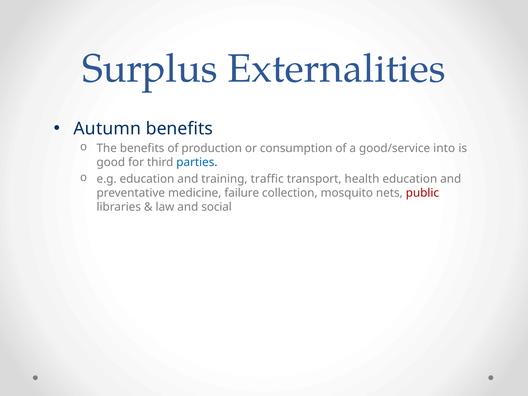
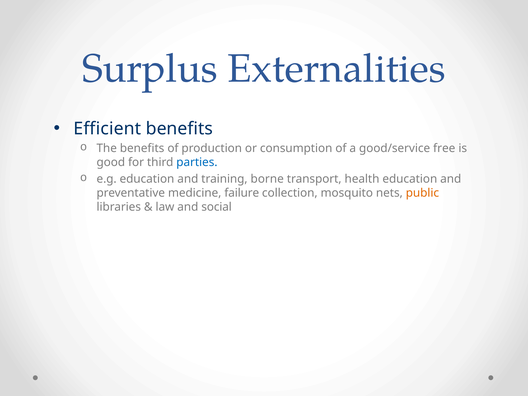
Autumn: Autumn -> Efficient (107, 129)
into: into -> free (444, 148)
traffic: traffic -> borne (267, 179)
public colour: red -> orange (422, 193)
